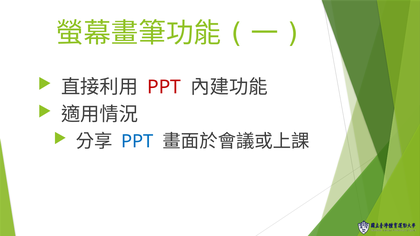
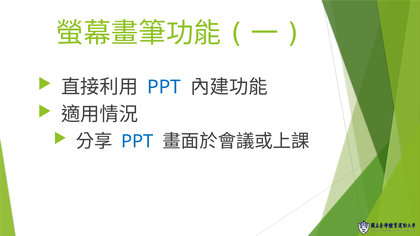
PPT colour: red -> blue (164, 87)
